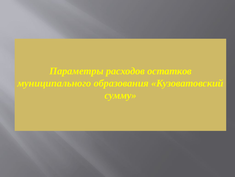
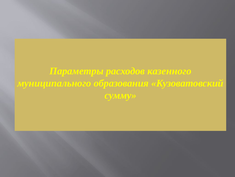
остатков: остатков -> казенного (169, 71)
